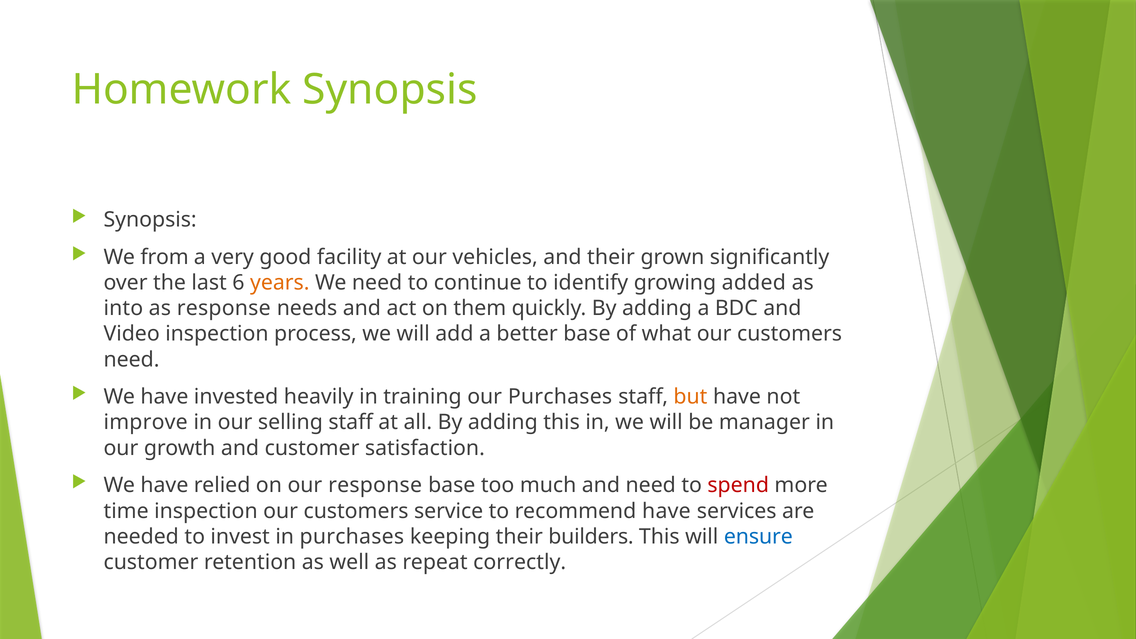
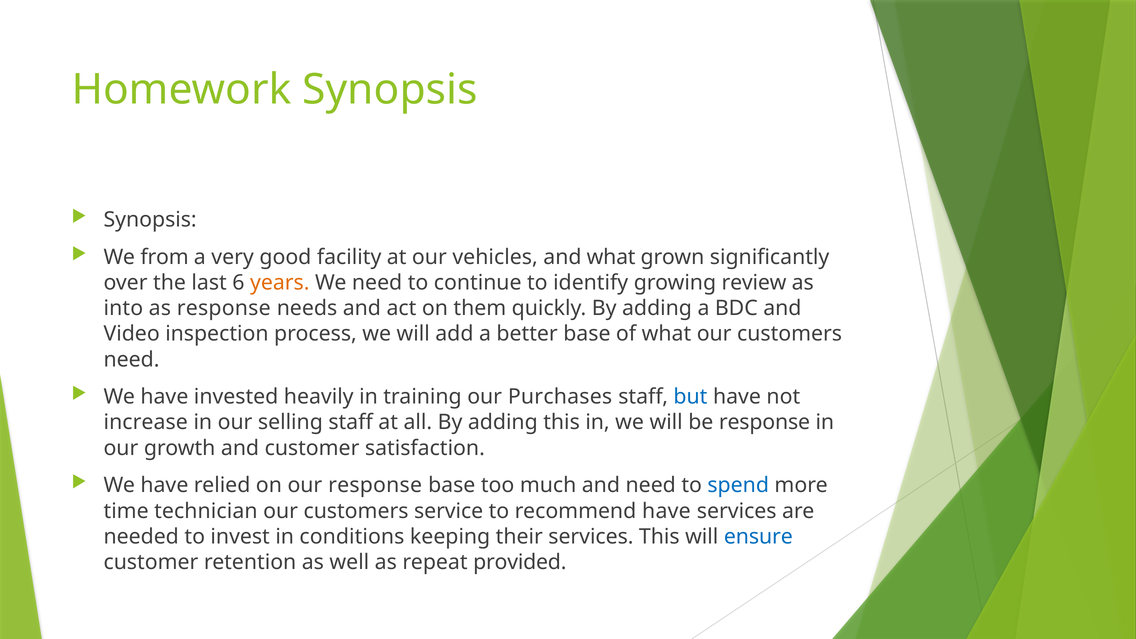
and their: their -> what (611, 257)
added: added -> review (754, 283)
but colour: orange -> blue (690, 397)
improve: improve -> increase (146, 422)
be manager: manager -> response (764, 422)
spend colour: red -> blue (738, 485)
time inspection: inspection -> technician (206, 511)
in purchases: purchases -> conditions (352, 537)
their builders: builders -> services (591, 537)
correctly: correctly -> provided (520, 562)
